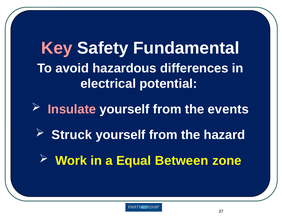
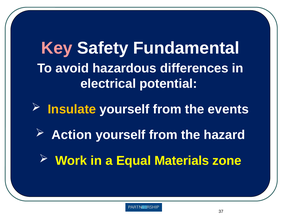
Insulate colour: pink -> yellow (72, 109)
Struck: Struck -> Action (72, 135)
Between: Between -> Materials (182, 161)
